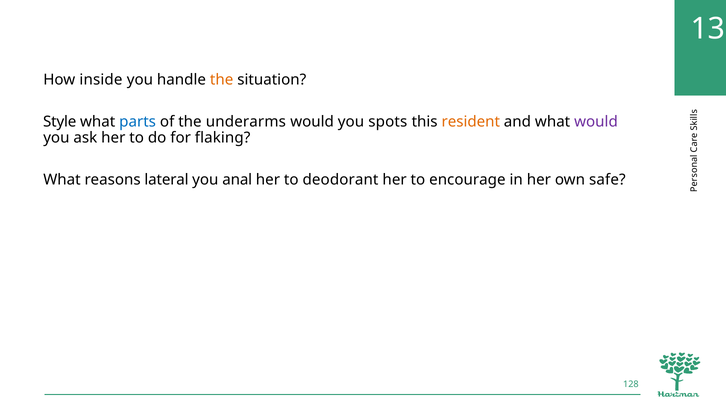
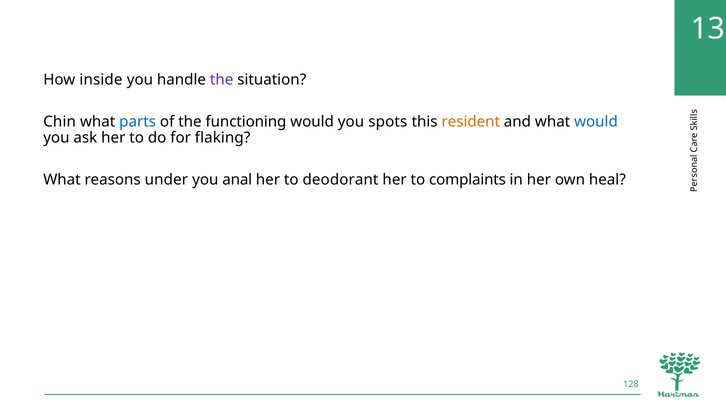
the colour: orange -> purple (222, 80)
Style: Style -> Chin (60, 122)
underarms: underarms -> functioning (246, 122)
would colour: purple -> blue (596, 122)
lateral: lateral -> under (166, 180)
encourage: encourage -> complaints (467, 180)
safe: safe -> heal (607, 180)
